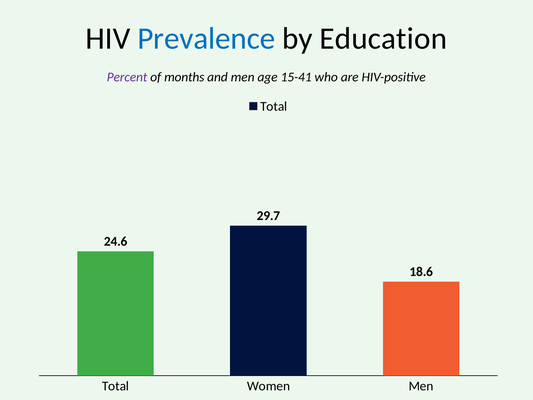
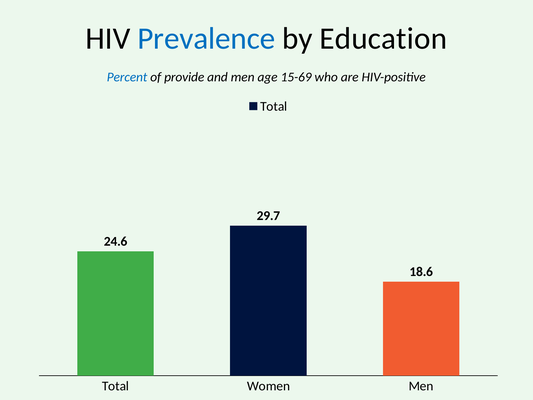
Percent colour: purple -> blue (127, 77)
months: months -> provide (184, 77)
15-41: 15-41 -> 15-69 (296, 77)
